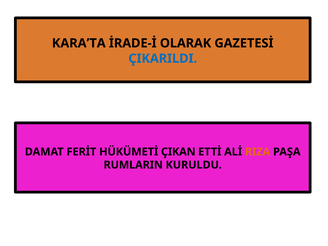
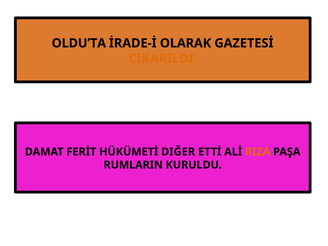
KARA’TA: KARA’TA -> OLDU’TA (79, 43)
ÇIKARILDI colour: blue -> orange (163, 59)
ÇIKAN: ÇIKAN -> DIĞER (178, 152)
